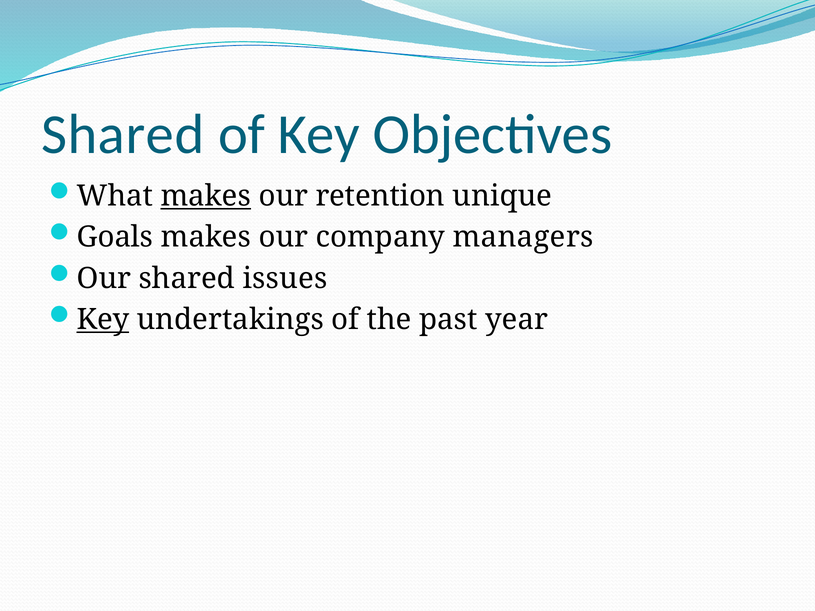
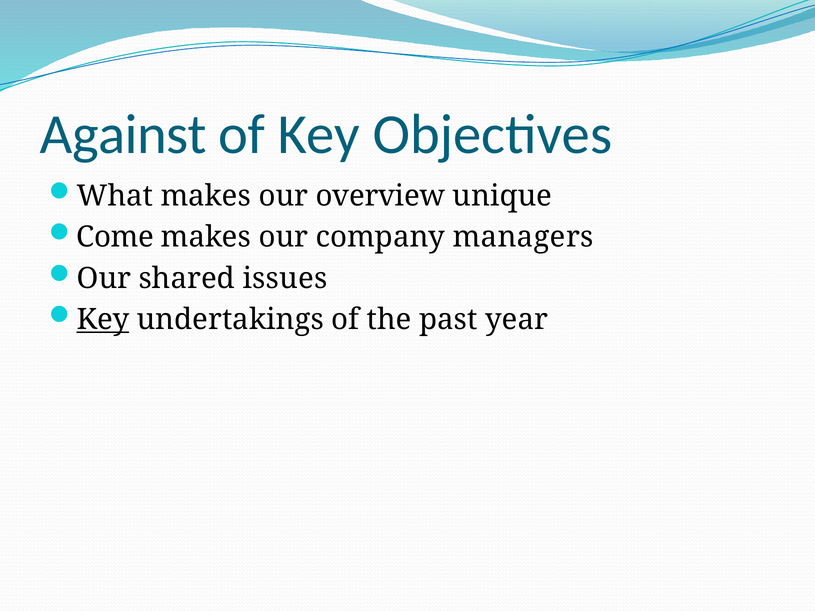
Shared: Shared -> Against (123, 135)
makes underline: present -> none (206, 196)
retention: retention -> overview (380, 196)
Goals: Goals -> Come (115, 237)
